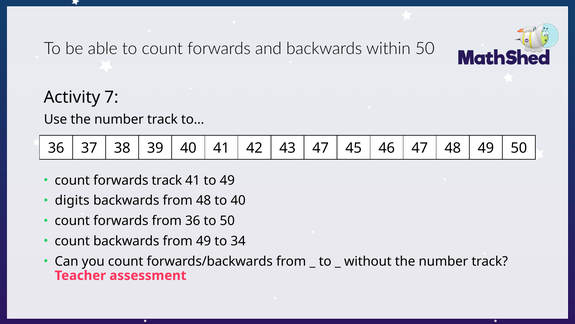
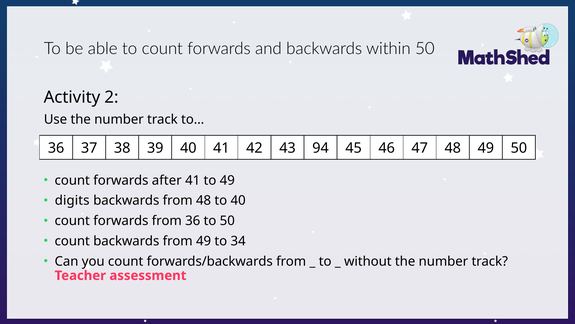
7: 7 -> 2 (112, 97)
43 47: 47 -> 94 (321, 148)
forwards track: track -> after (167, 180)
